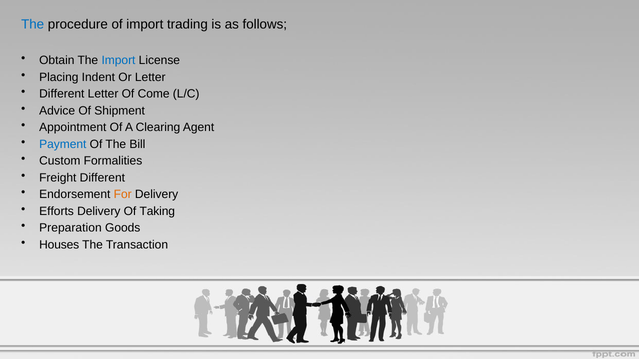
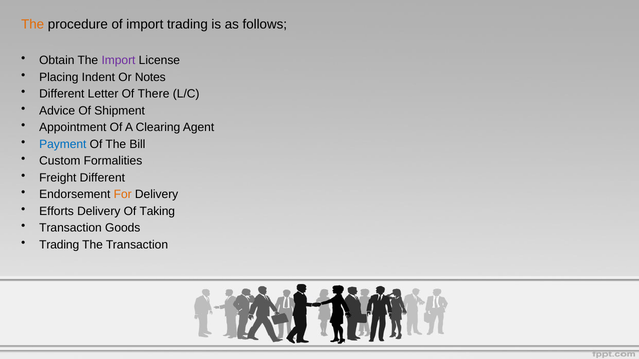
The colour: blue -> orange (33, 24)
Import colour: blue -> purple (118, 60)
Or Letter: Letter -> Notes (150, 77)
Come: Come -> There (154, 94)
Preparation: Preparation -> Transaction (70, 228)
Houses: Houses -> Trading (59, 245)
